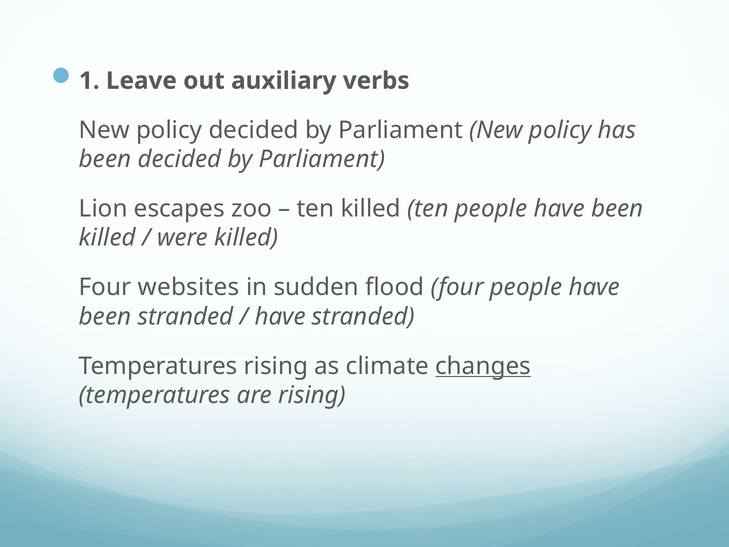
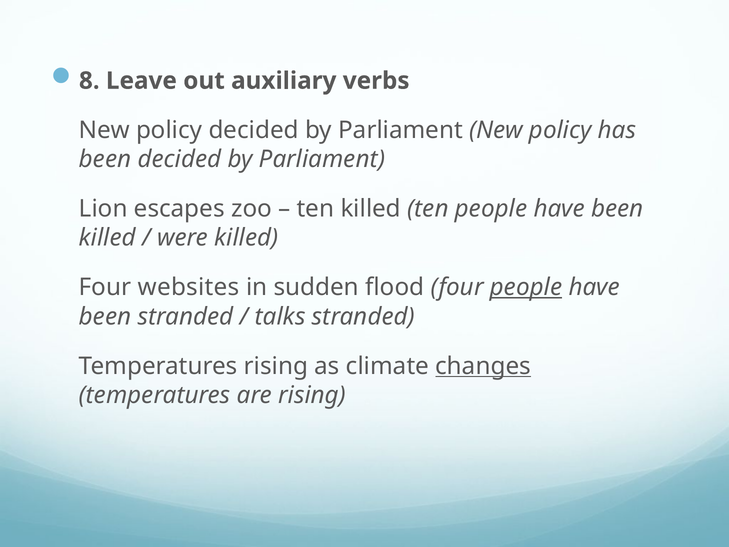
1: 1 -> 8 (89, 81)
people underline: none -> present (526, 287)
have: have -> talks (280, 316)
